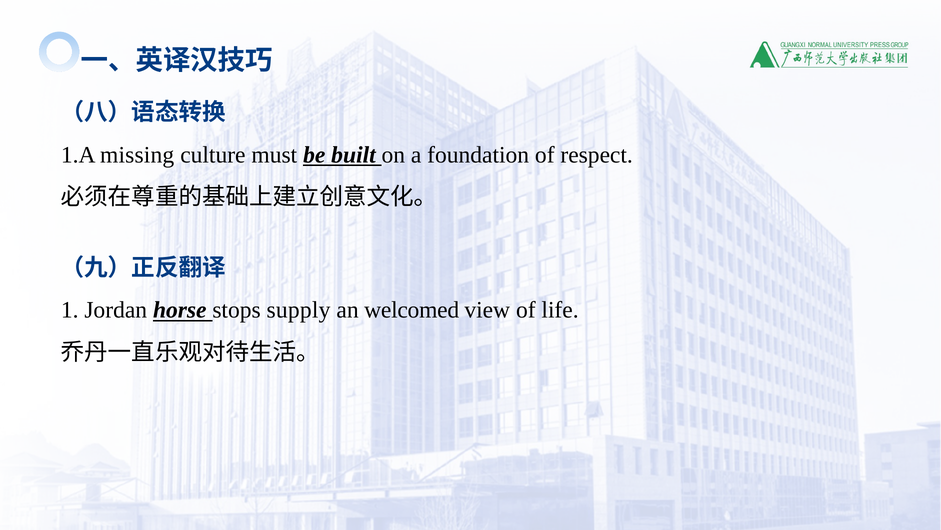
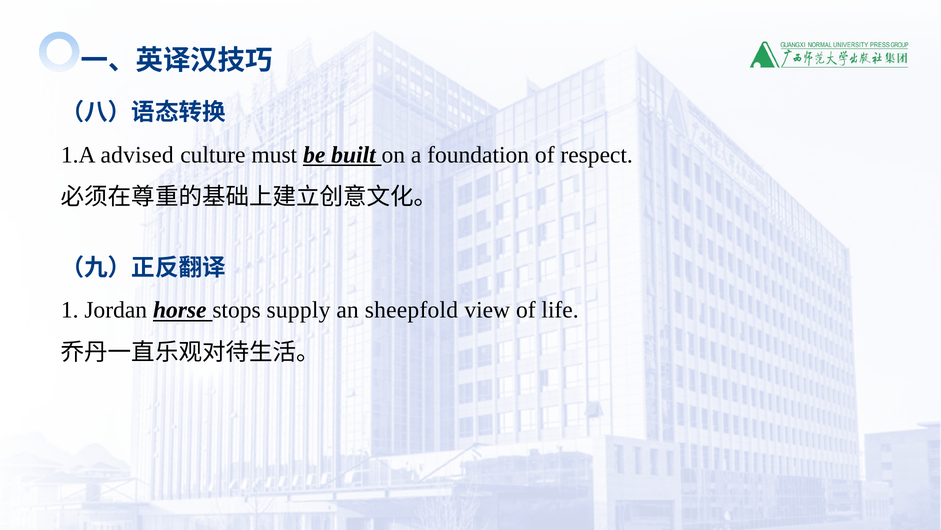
missing: missing -> advised (137, 155)
welcomed: welcomed -> sheepfold (411, 310)
